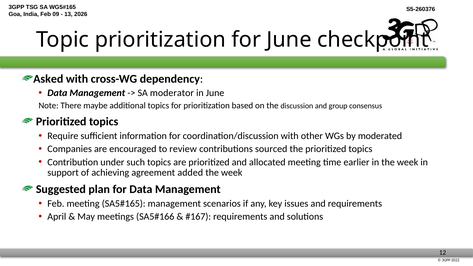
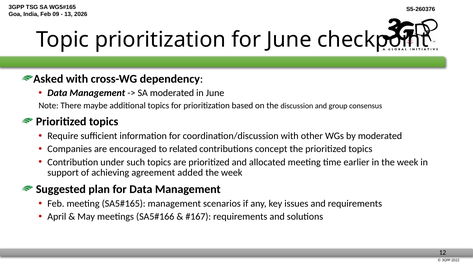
SA moderator: moderator -> moderated (172, 93)
review: review -> related (183, 149)
sourced: sourced -> concept (271, 149)
